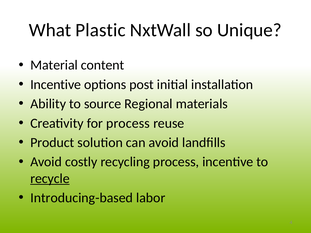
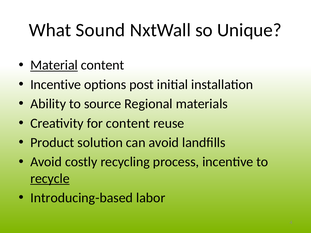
Plastic: Plastic -> Sound (100, 30)
Material underline: none -> present (54, 65)
for process: process -> content (128, 123)
